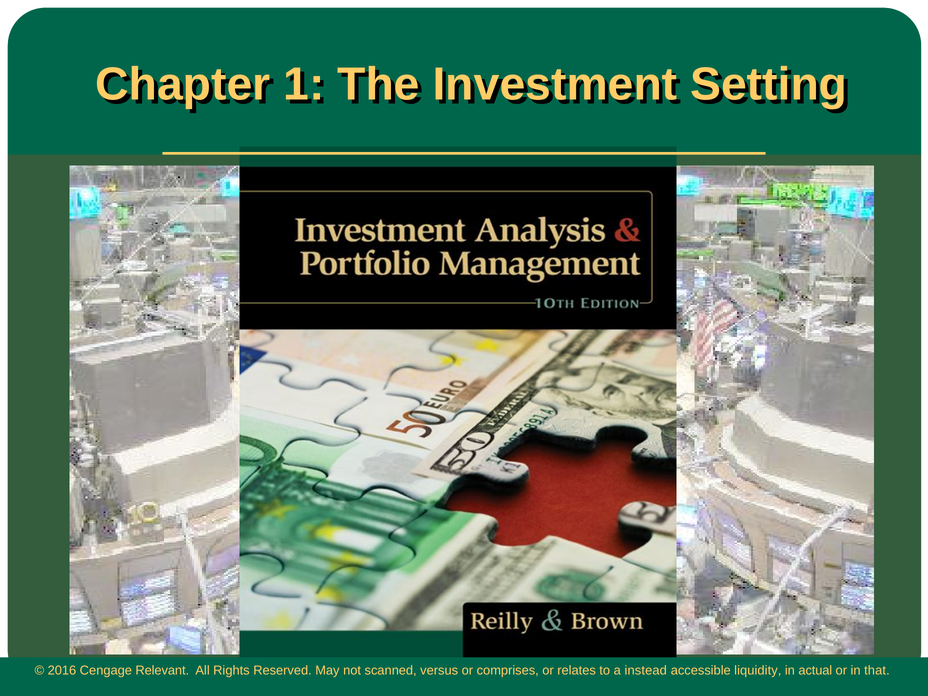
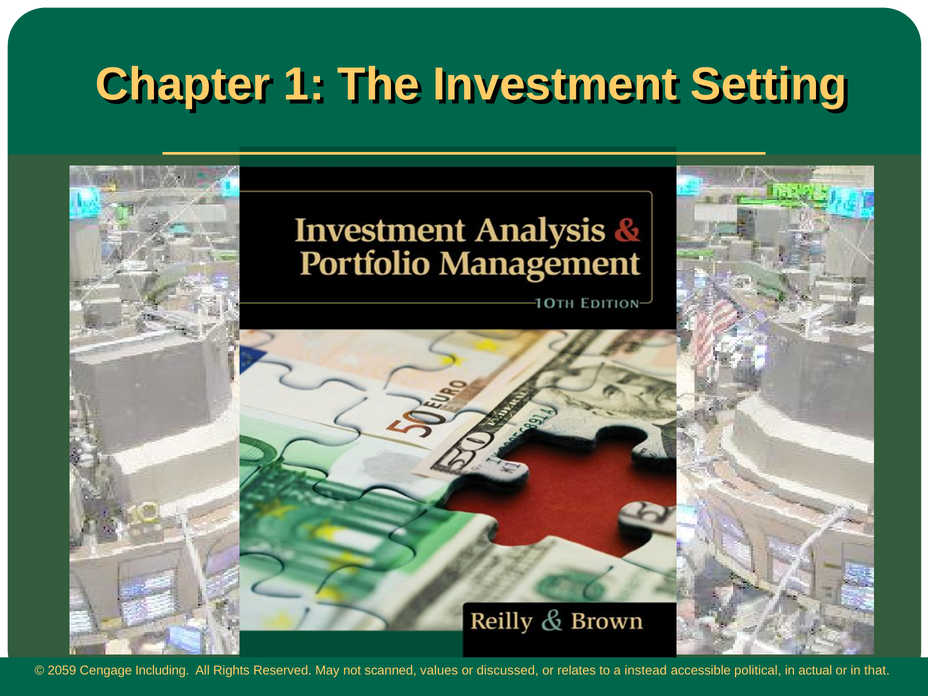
2016: 2016 -> 2059 (62, 671)
Relevant: Relevant -> Including (162, 671)
versus: versus -> values (439, 671)
comprises: comprises -> discussed (508, 671)
liquidity: liquidity -> political (758, 671)
